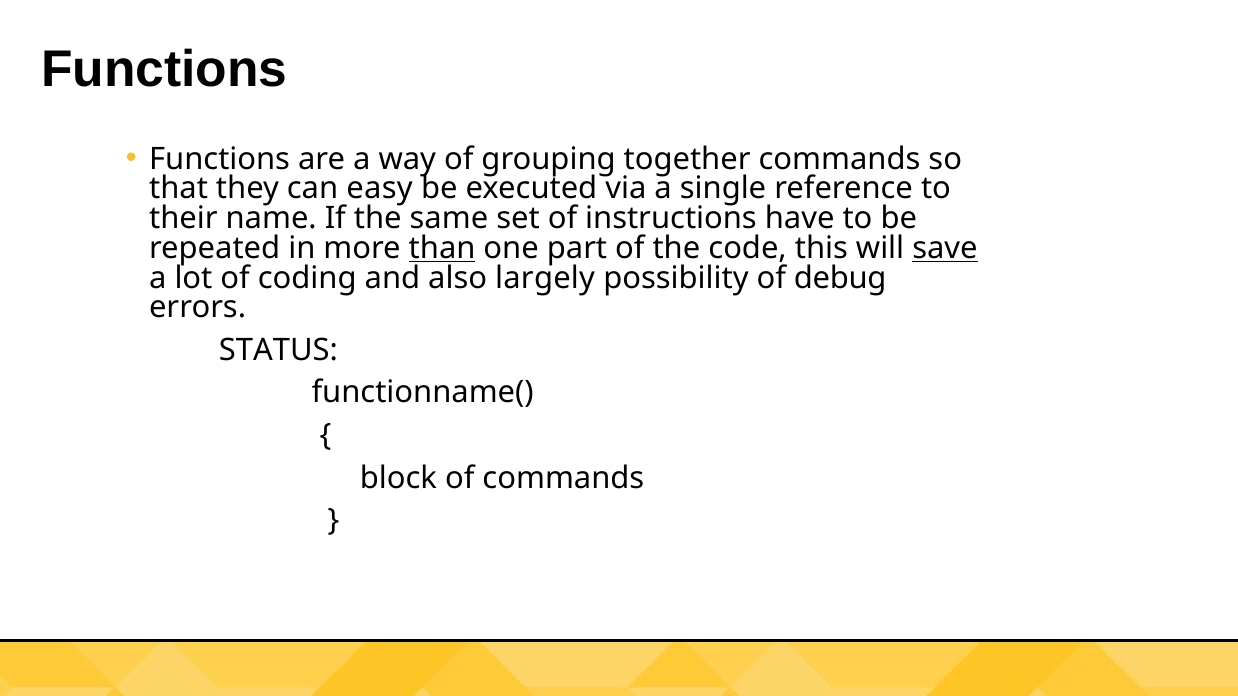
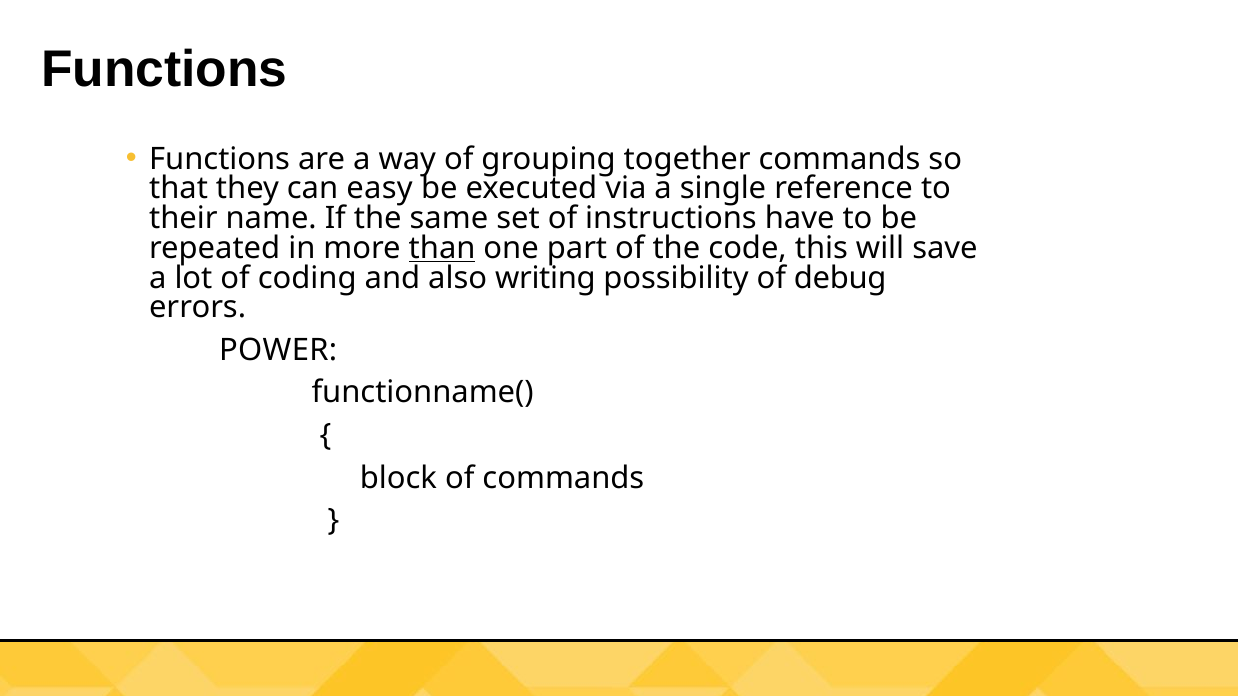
save underline: present -> none (945, 248)
largely: largely -> writing (545, 278)
STATUS: STATUS -> POWER (278, 350)
